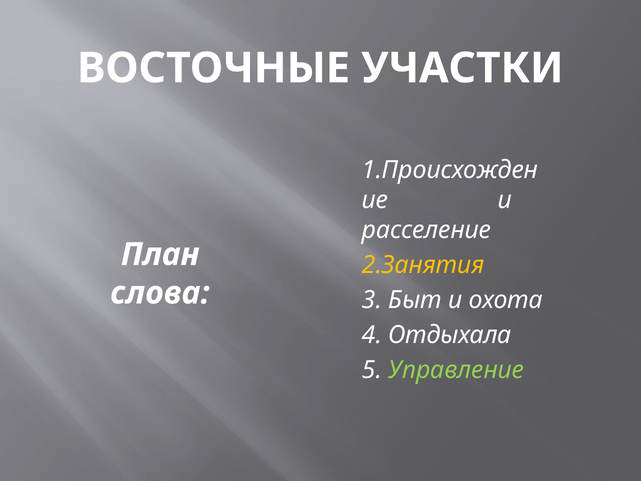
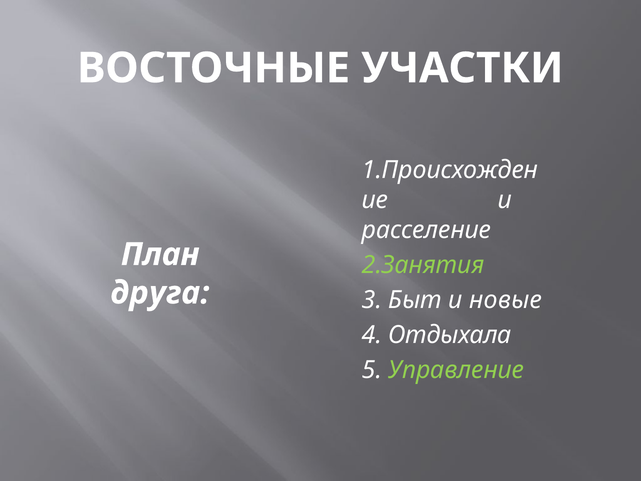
2.Занятия colour: yellow -> light green (423, 265)
слова: слова -> друга (160, 293)
охота: охота -> новые (506, 300)
